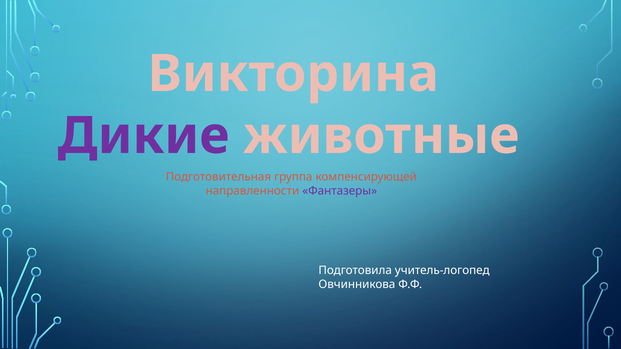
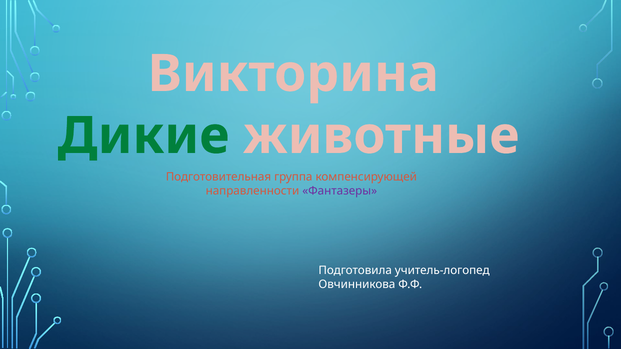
Дикие colour: purple -> green (143, 136)
